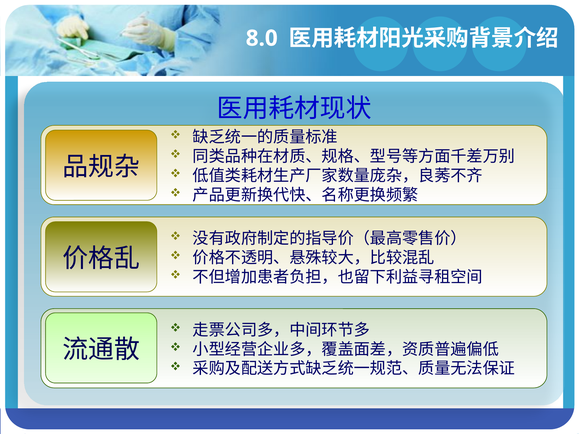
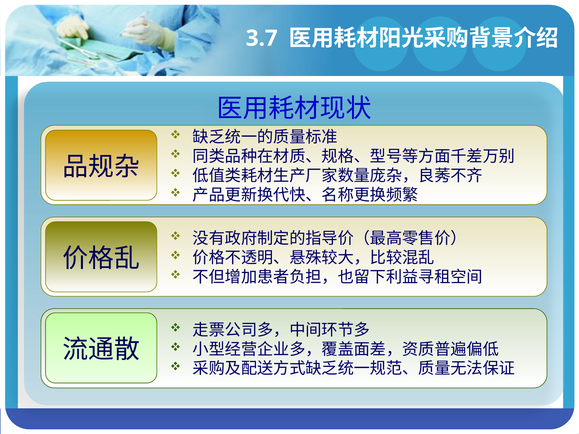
8.0: 8.0 -> 3.7 (262, 38)
